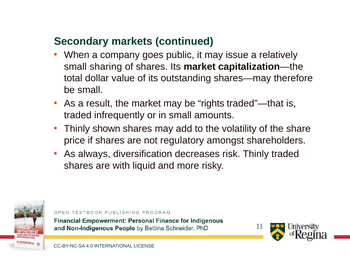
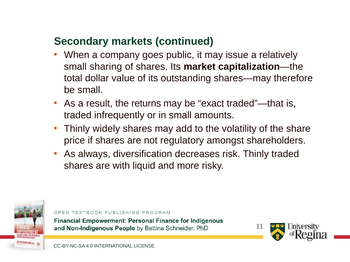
the market: market -> returns (146, 104)
rights: rights -> exact (211, 104)
shown: shown -> widely (106, 129)
